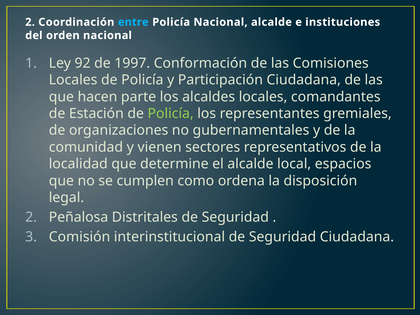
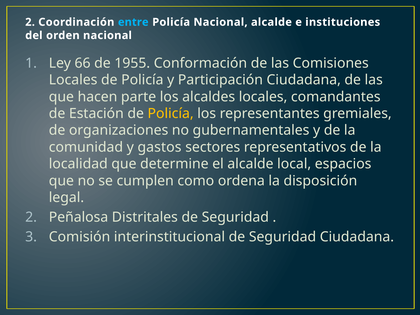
92: 92 -> 66 (83, 63)
1997: 1997 -> 1955 (132, 63)
Policía colour: light green -> yellow (171, 114)
vienen: vienen -> gastos (160, 147)
